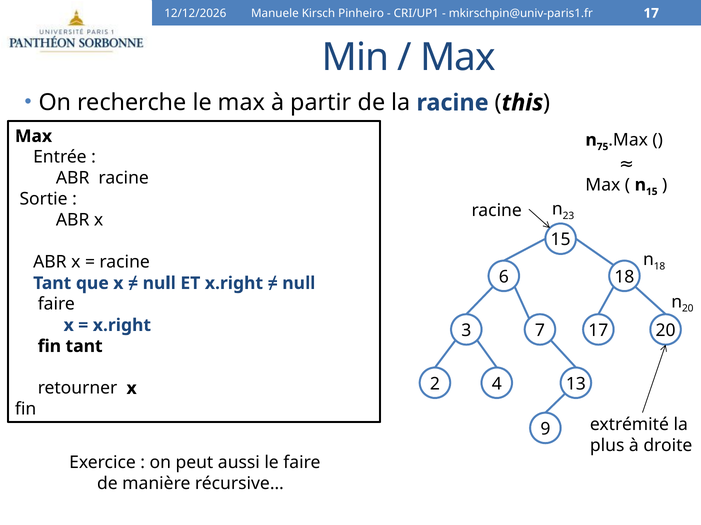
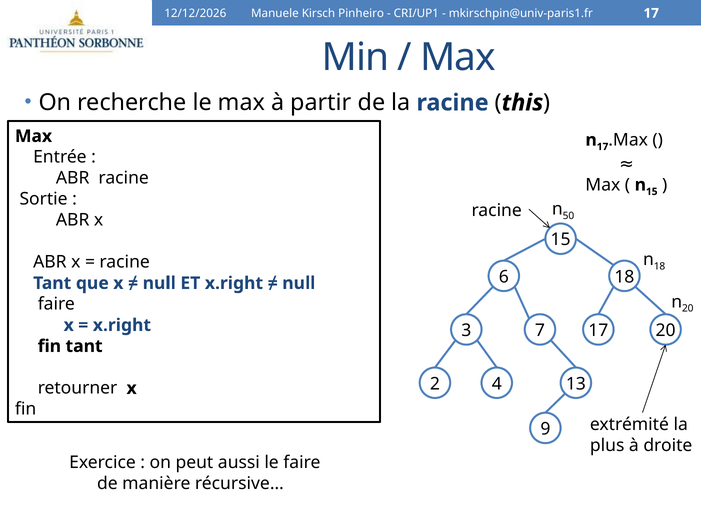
75: 75 -> 17 (603, 147)
23: 23 -> 50 (568, 216)
